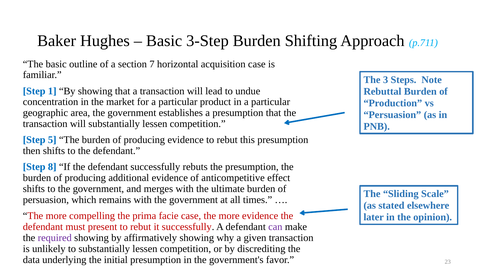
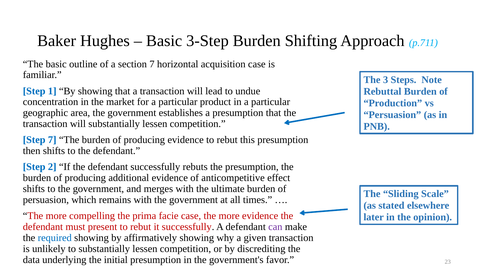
Step 5: 5 -> 7 (52, 140)
8: 8 -> 2 (52, 167)
required colour: purple -> blue (55, 238)
